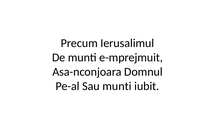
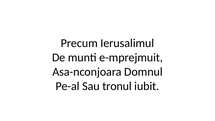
Sau munti: munti -> tronul (117, 86)
